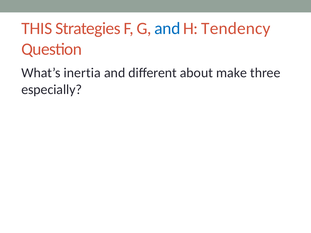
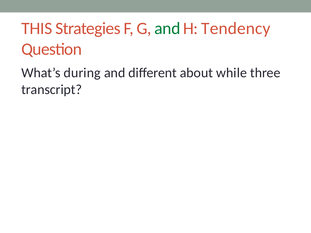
and colour: blue -> green (167, 28)
inertia: inertia -> during (82, 73)
make: make -> while (231, 73)
especially: especially -> transcript (52, 90)
